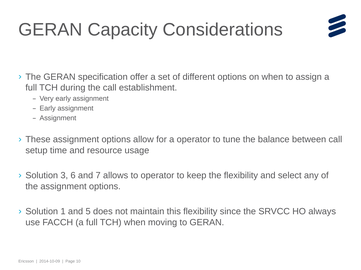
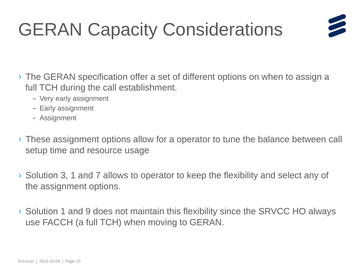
3 6: 6 -> 1 (73, 176)
5: 5 -> 9 (88, 212)
